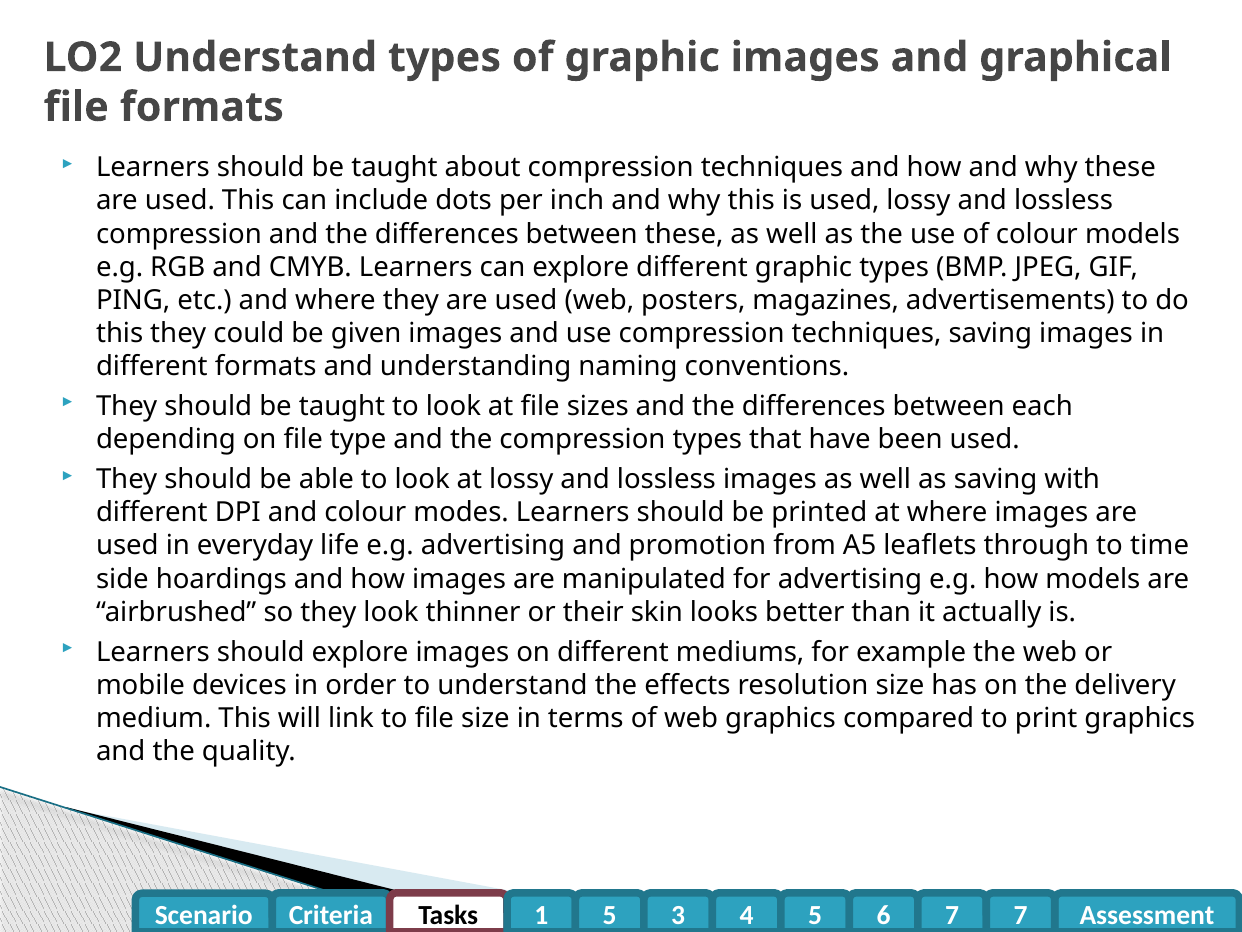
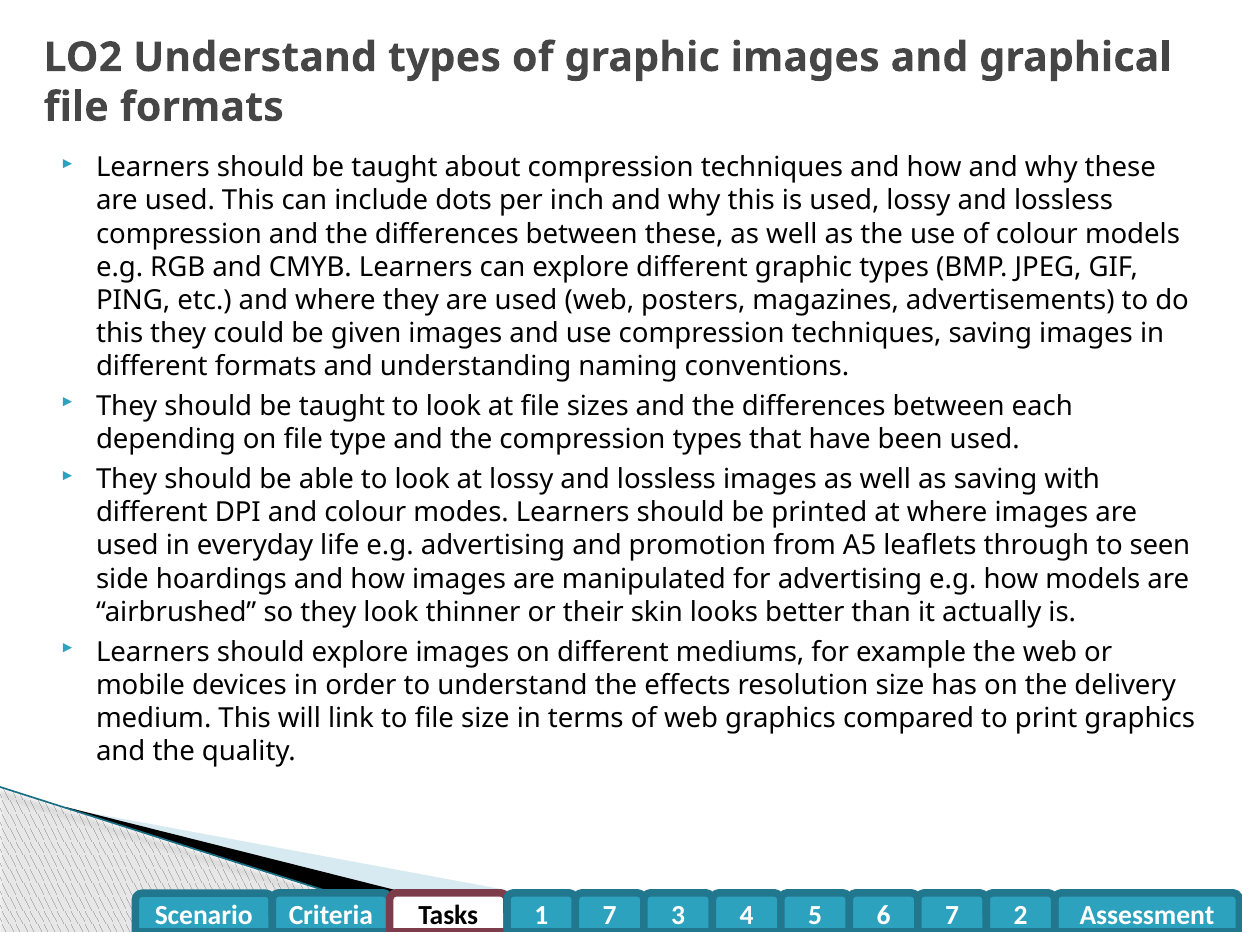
time: time -> seen (1160, 545)
1 5: 5 -> 7 (610, 915)
7 7: 7 -> 2 (1020, 915)
